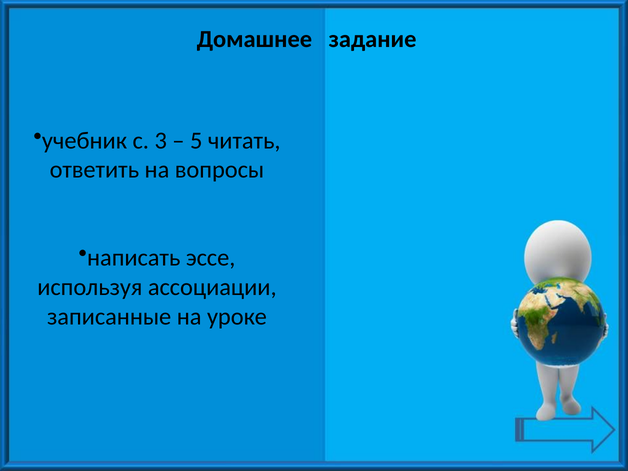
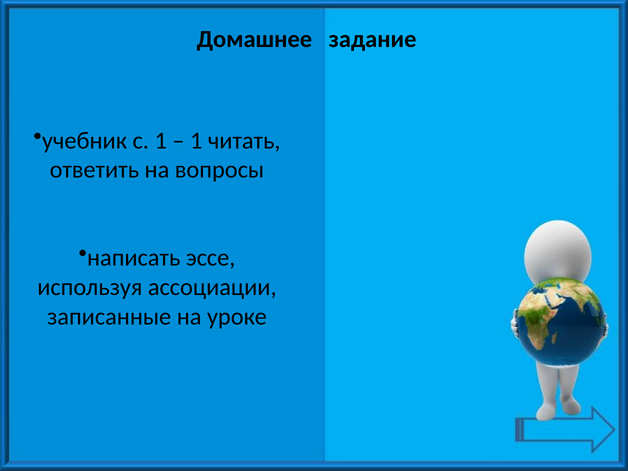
с 3: 3 -> 1 (161, 141)
5: 5 -> 1 (196, 141)
